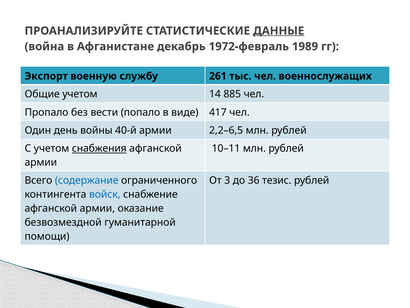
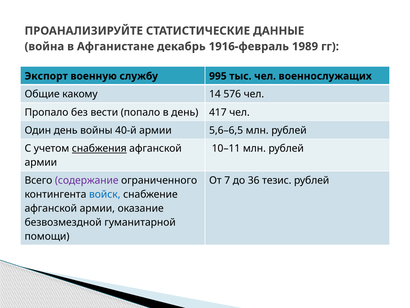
ДАННЫЕ underline: present -> none (279, 31)
1972-февраль: 1972-февраль -> 1916-февраль (249, 46)
261: 261 -> 995 (218, 76)
Общие учетом: учетом -> какому (80, 94)
885: 885 -> 576 (232, 94)
в виде: виде -> день (185, 112)
2,2–6,5: 2,2–6,5 -> 5,6–6,5 (226, 130)
содержание colour: blue -> purple (87, 180)
3: 3 -> 7 (227, 180)
